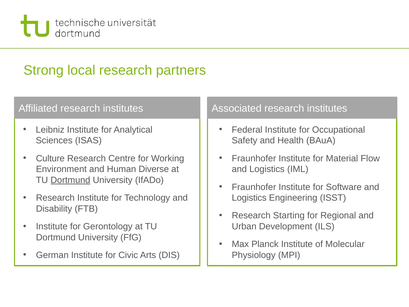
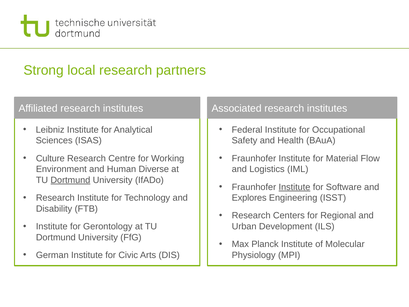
Institute underline: none -> present (294, 187)
Logistics: Logistics -> Explores (249, 198)
Starting: Starting -> Centers (289, 215)
